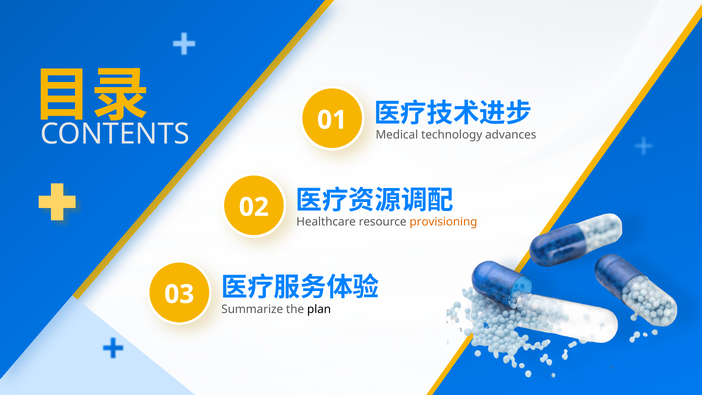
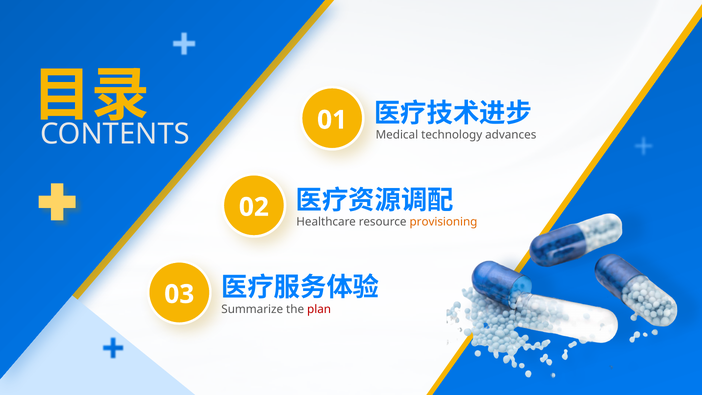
plan colour: black -> red (319, 309)
